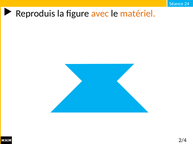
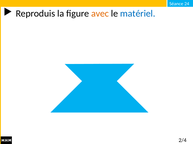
matériel colour: orange -> blue (138, 14)
